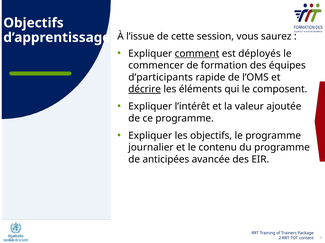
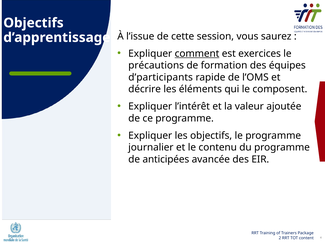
déployés: déployés -> exercices (260, 54)
commencer: commencer -> précautions (156, 66)
décrire underline: present -> none (145, 89)
